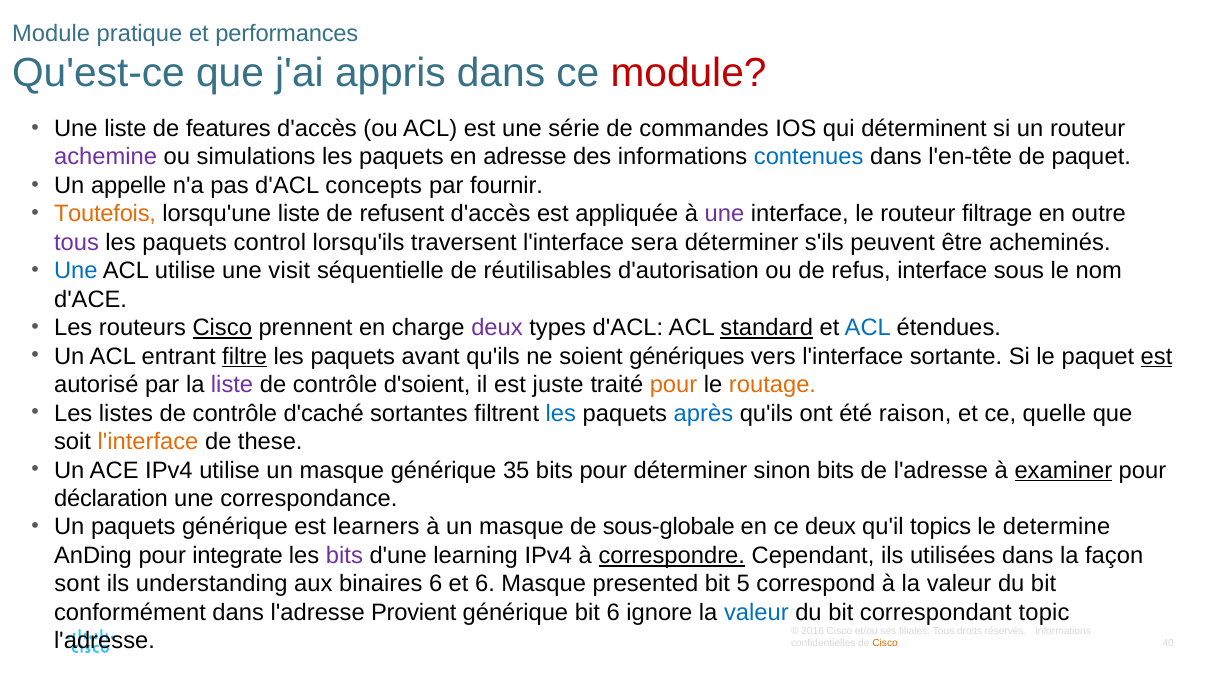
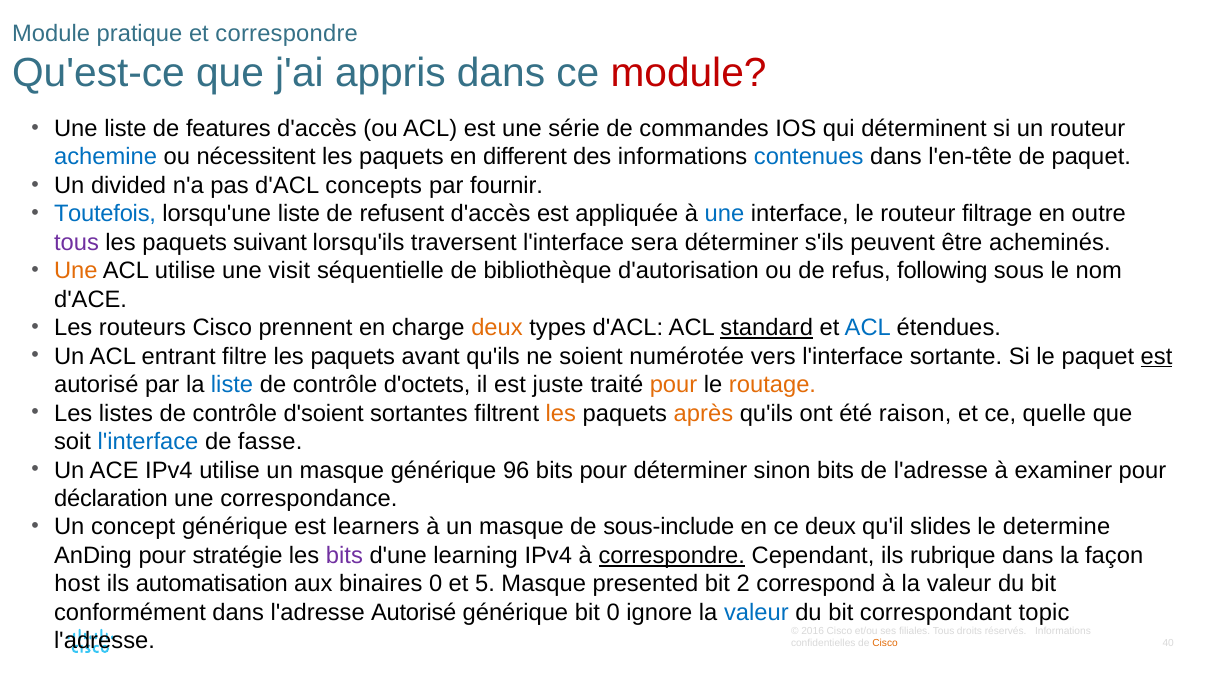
et performances: performances -> correspondre (287, 33)
achemine colour: purple -> blue (106, 157)
simulations: simulations -> nécessitent (256, 157)
adresse: adresse -> different (525, 157)
appelle: appelle -> divided (129, 186)
Toutefois colour: orange -> blue (105, 214)
une colour: purple -> blue (724, 214)
control: control -> suivant (270, 243)
Une colour: blue -> orange (76, 271)
réutilisables: réutilisables -> bibliothèque (548, 271)
refus interface: interface -> following (942, 271)
Cisco underline: present -> none (222, 328)
deux colour: purple -> orange (497, 328)
filtre underline: present -> none (245, 356)
génériques: génériques -> numérotée (687, 356)
liste colour: purple -> blue (232, 385)
d'soient: d'soient -> d'octets (427, 385)
d'caché: d'caché -> d'soient (324, 413)
les colour: blue -> orange (561, 413)
après colour: blue -> orange (703, 413)
l'interface colour: orange -> blue (148, 442)
these: these -> fasse (270, 442)
35: 35 -> 96 (516, 470)
examiner underline: present -> none (1063, 470)
Un paquets: paquets -> concept (133, 527)
sous-globale: sous-globale -> sous-include (669, 527)
topics: topics -> slides (941, 527)
integrate: integrate -> stratégie (238, 556)
utilisées: utilisées -> rubrique (953, 556)
sont: sont -> host (77, 584)
understanding: understanding -> automatisation (212, 584)
binaires 6: 6 -> 0 (436, 584)
et 6: 6 -> 5 (485, 584)
5: 5 -> 2 (743, 584)
l'adresse Provient: Provient -> Autorisé (414, 613)
bit 6: 6 -> 0 (613, 613)
